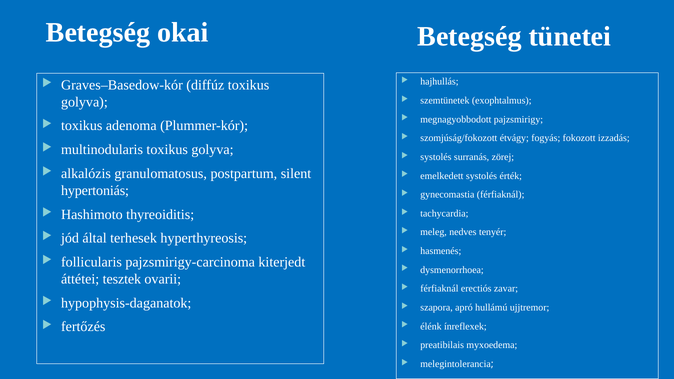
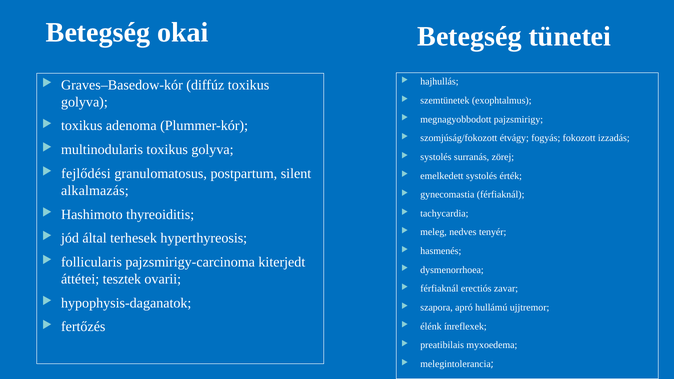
alkalózis: alkalózis -> fejlődési (86, 174)
hypertoniás: hypertoniás -> alkalmazás (95, 191)
